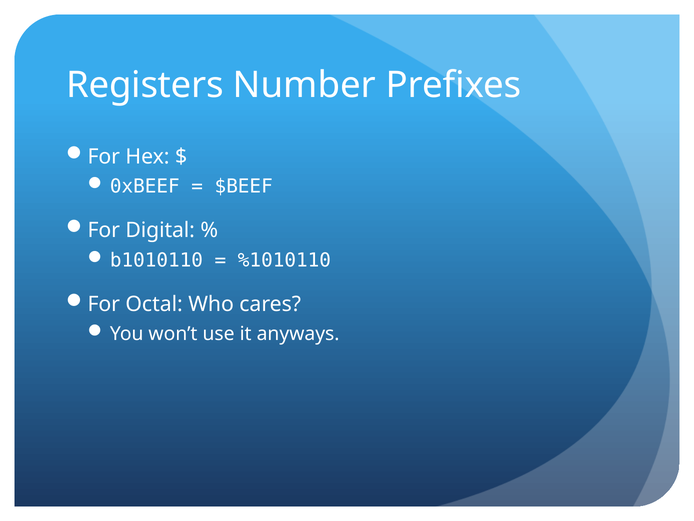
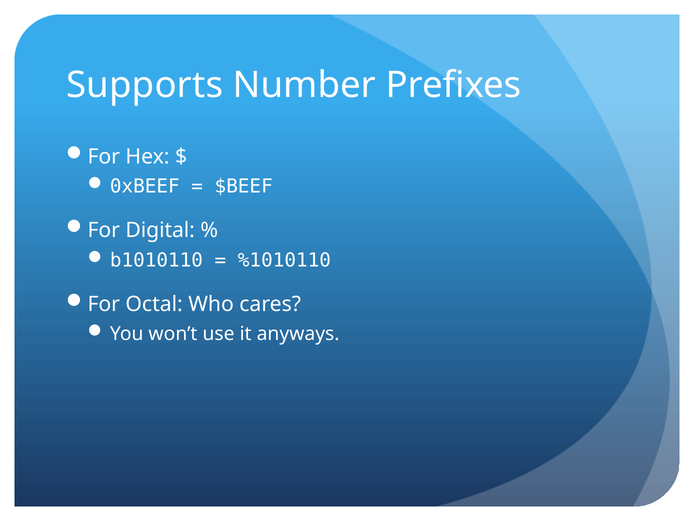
Registers: Registers -> Supports (145, 85)
